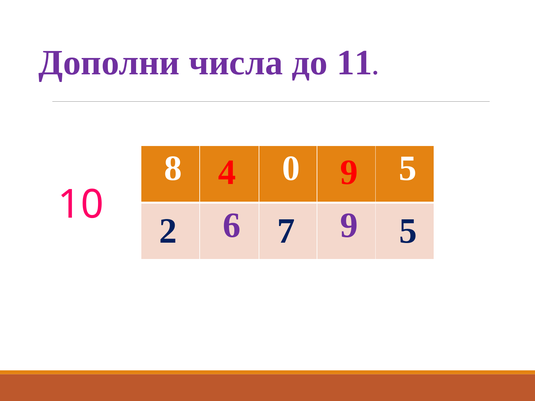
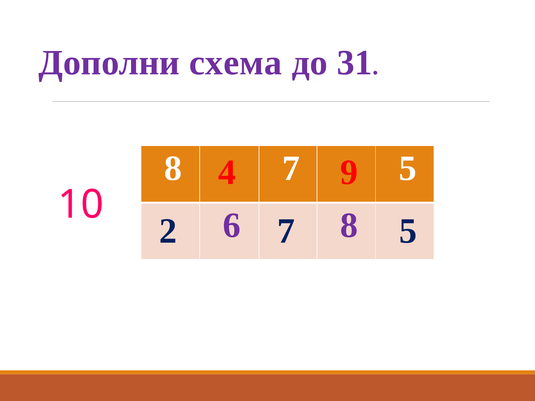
числа: числа -> схема (236, 63)
11: 11 -> 31 (355, 63)
8 0: 0 -> 7 (291, 169)
6 9: 9 -> 8 (349, 225)
